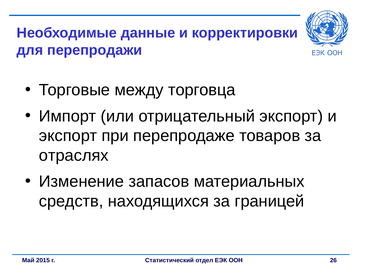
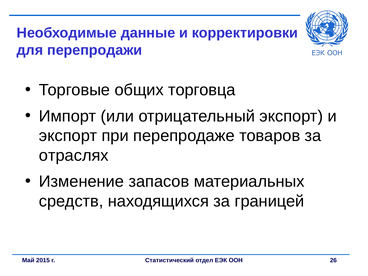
между: между -> общих (139, 90)
